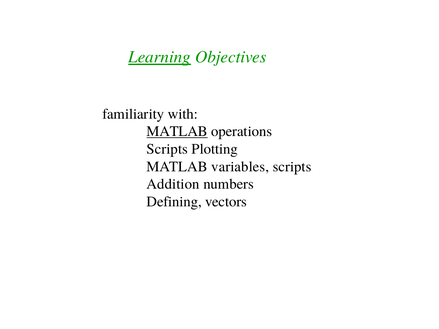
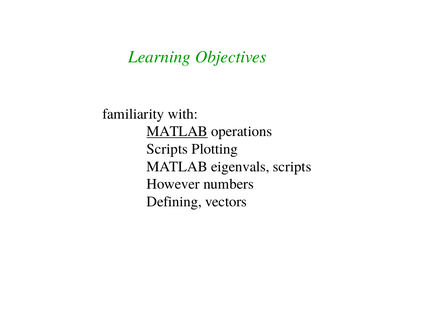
Learning underline: present -> none (160, 57)
variables: variables -> eigenvals (240, 167)
Addition: Addition -> However (173, 184)
